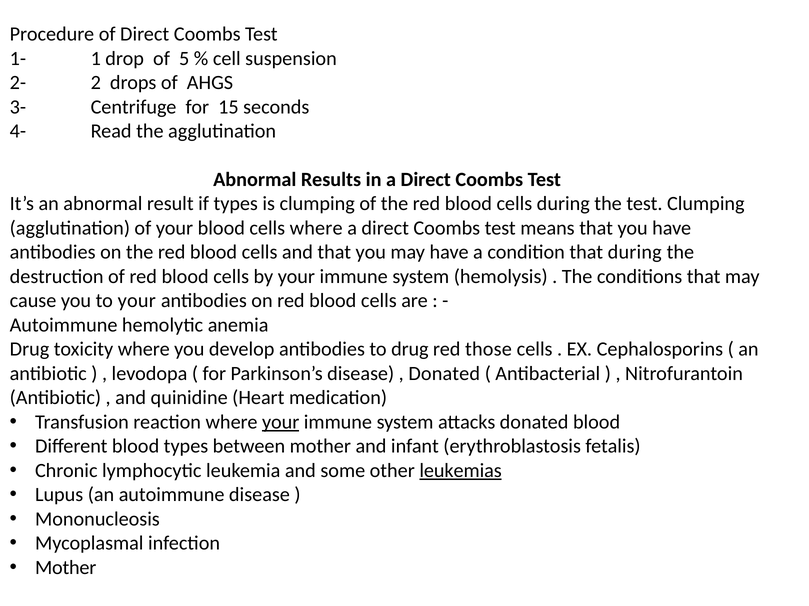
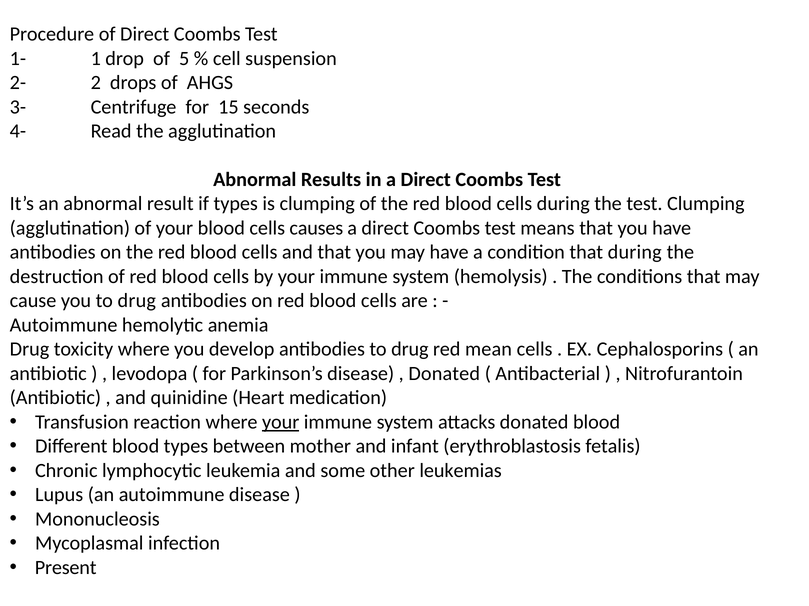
cells where: where -> causes (316, 228)
you to your: your -> drug (137, 301)
those: those -> mean (488, 350)
leukemias underline: present -> none (461, 471)
Mother: Mother -> Present (66, 568)
